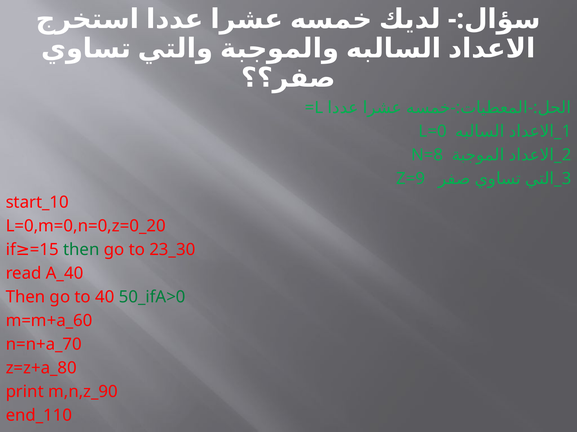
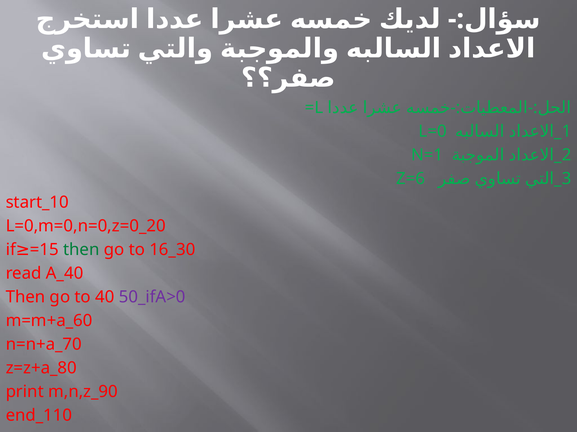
N=8: N=8 -> N=1 (427, 155)
Z=9: Z=9 -> Z=6 (411, 179)
23: 23 -> 16 (159, 250)
50_ifA>0 colour: green -> purple (152, 298)
